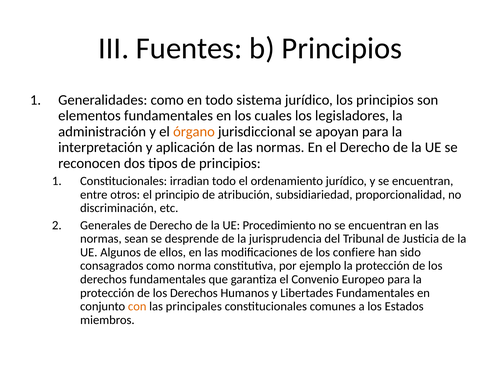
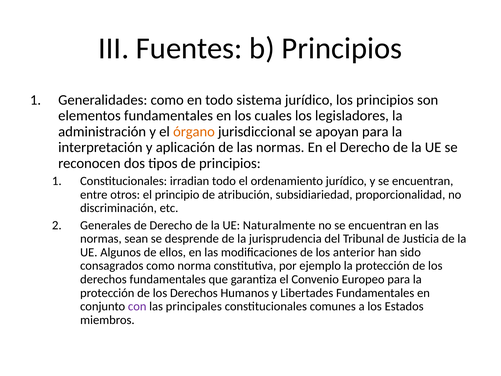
Procedimiento: Procedimiento -> Naturalmente (279, 225)
confiere: confiere -> anterior (354, 252)
con colour: orange -> purple (137, 306)
